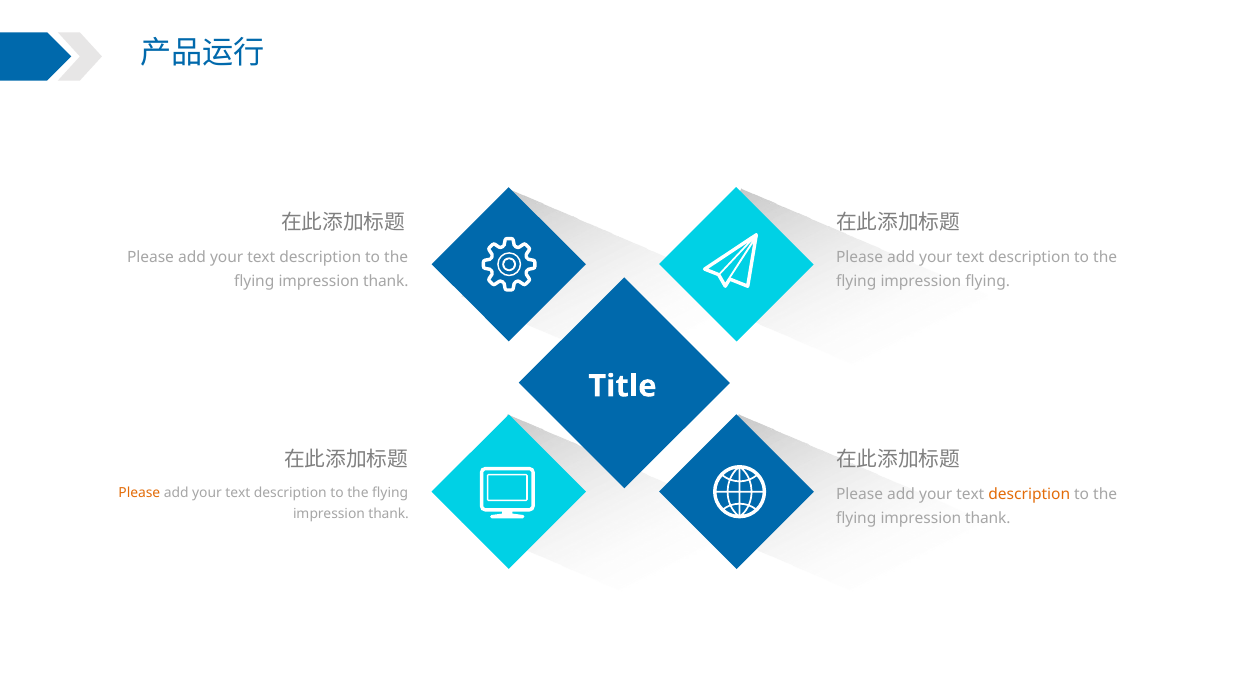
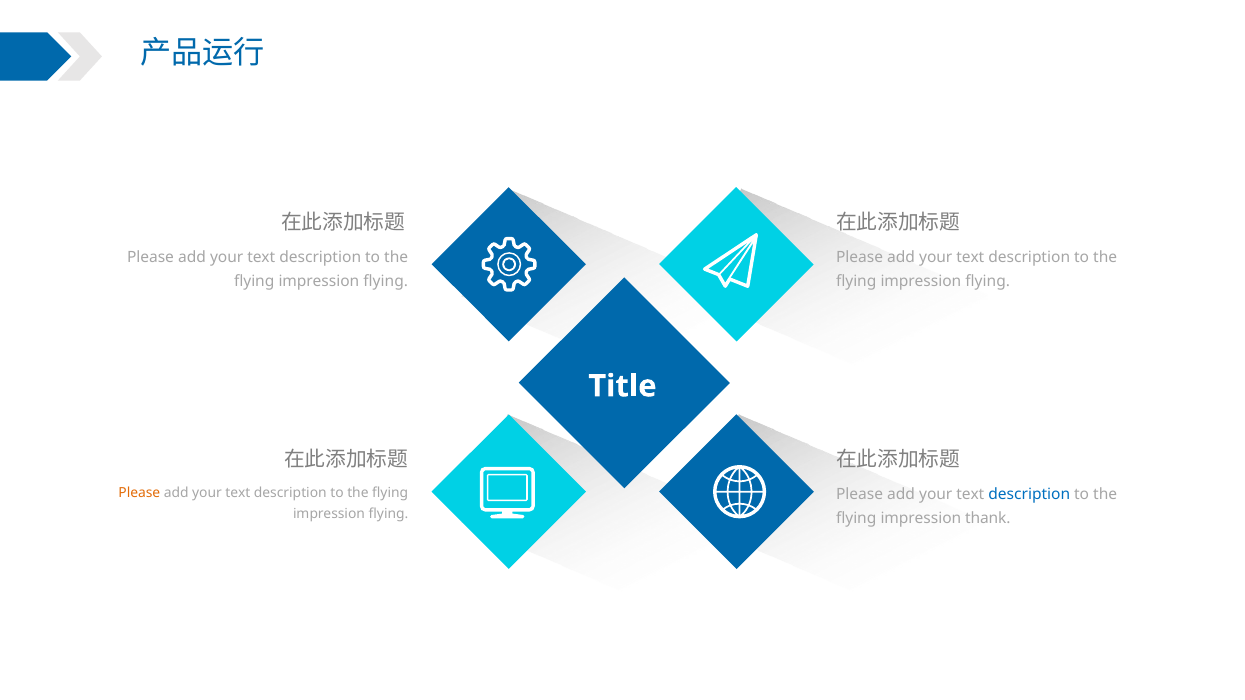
thank: thank -> flying (386, 282)
description colour: orange -> blue (1029, 495)
thank: thank -> flying (388, 514)
